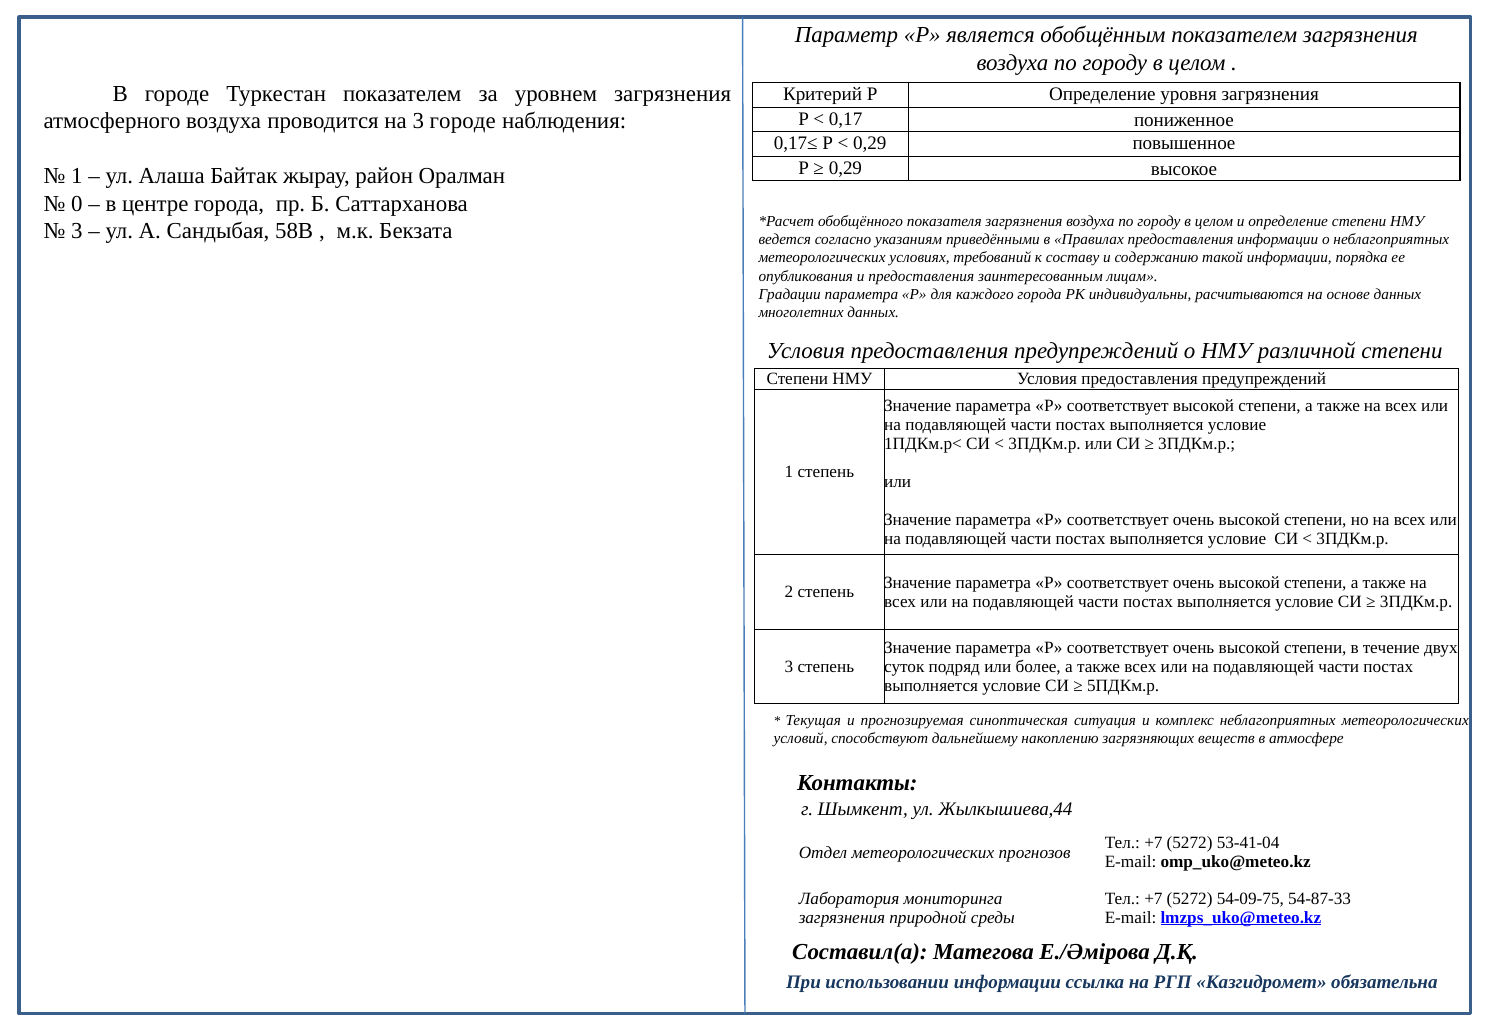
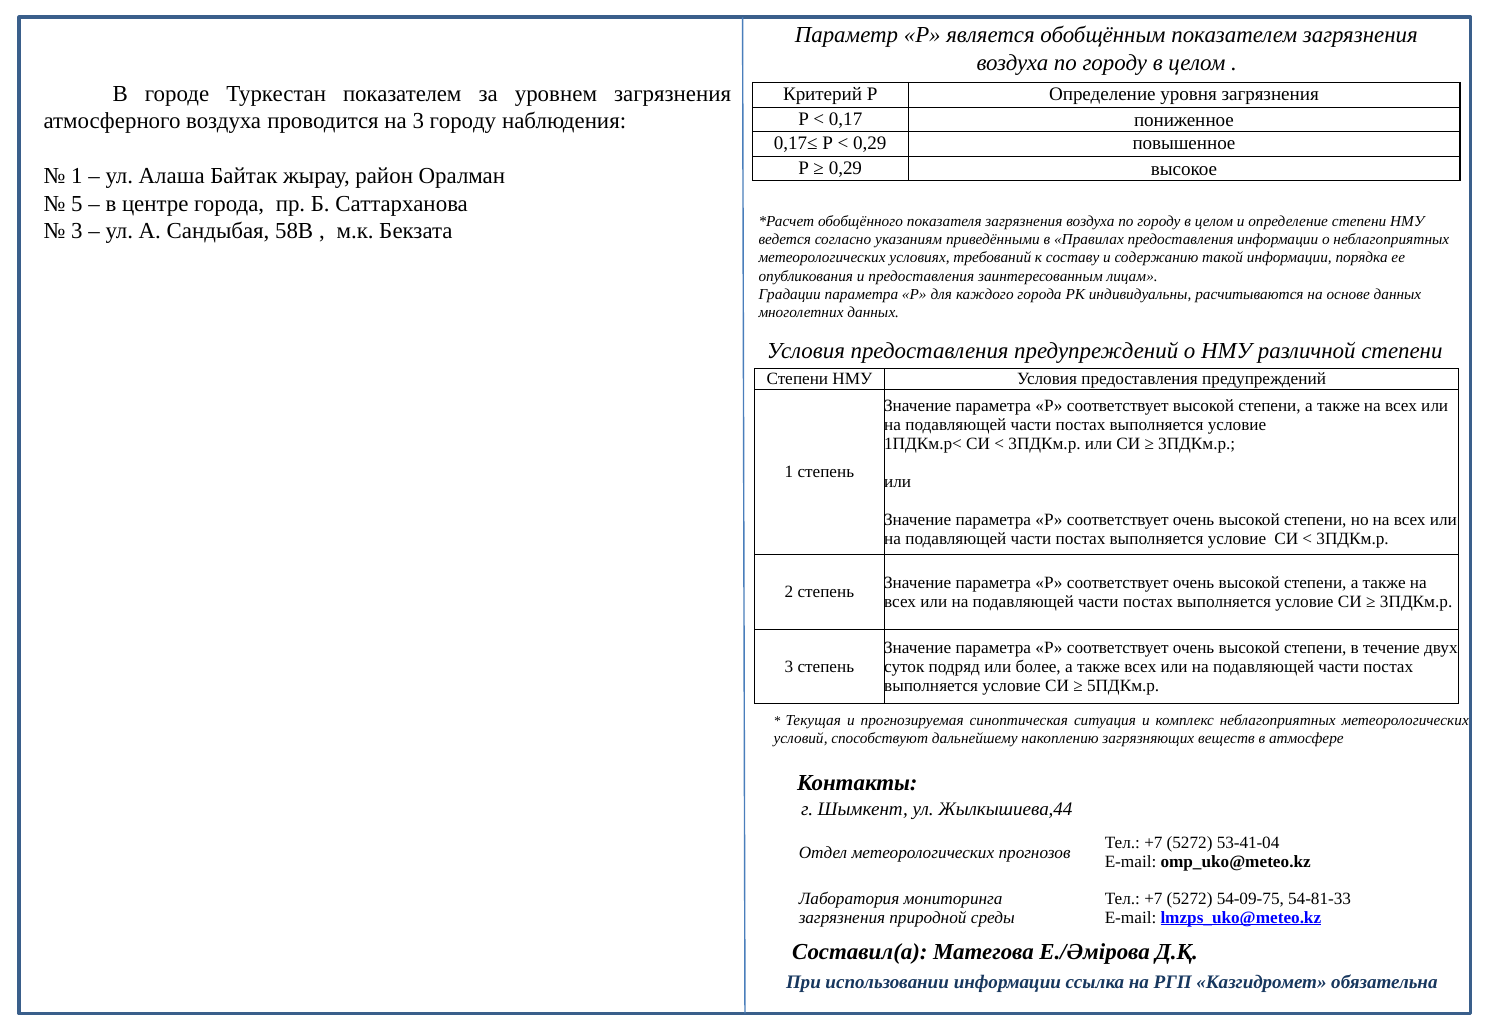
3 городе: городе -> городу (463, 121)
0: 0 -> 5 (77, 204)
54-87-33: 54-87-33 -> 54-81-33 (1320, 899)
